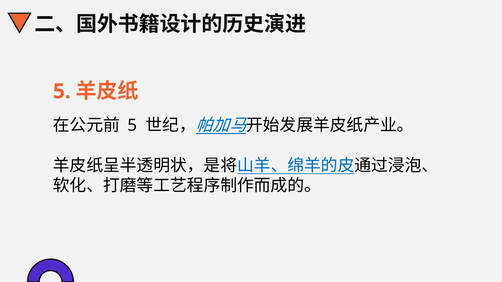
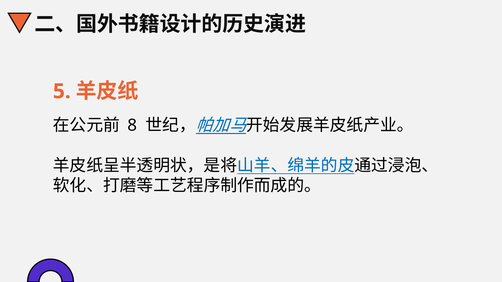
5: 5 -> 8 (132, 126)
